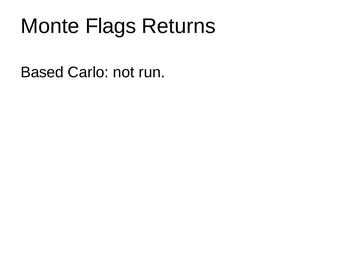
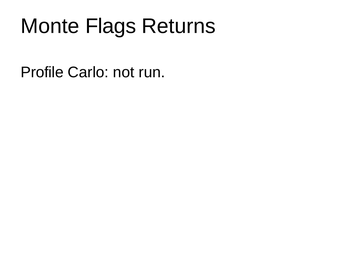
Based: Based -> Profile (42, 73)
